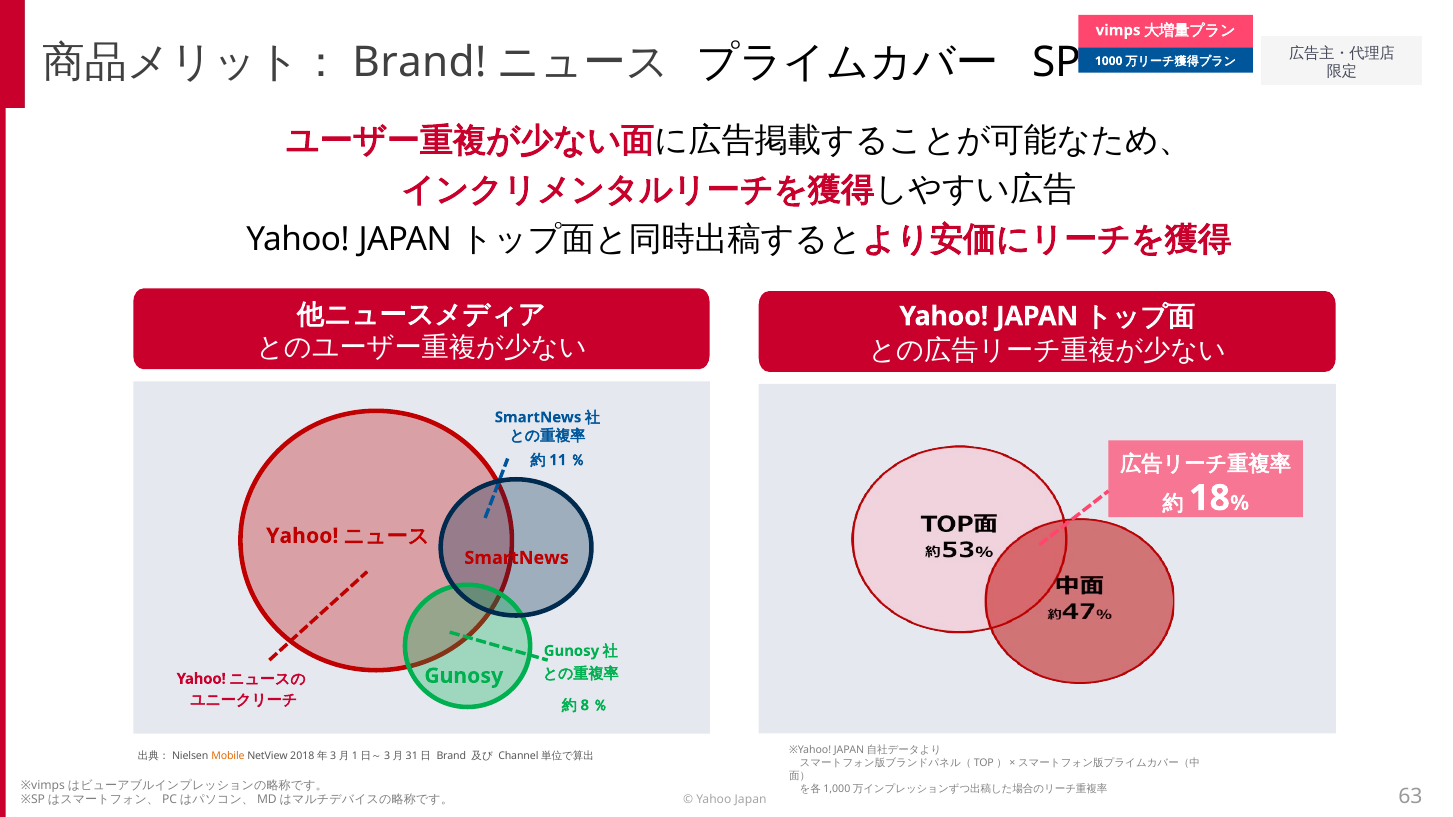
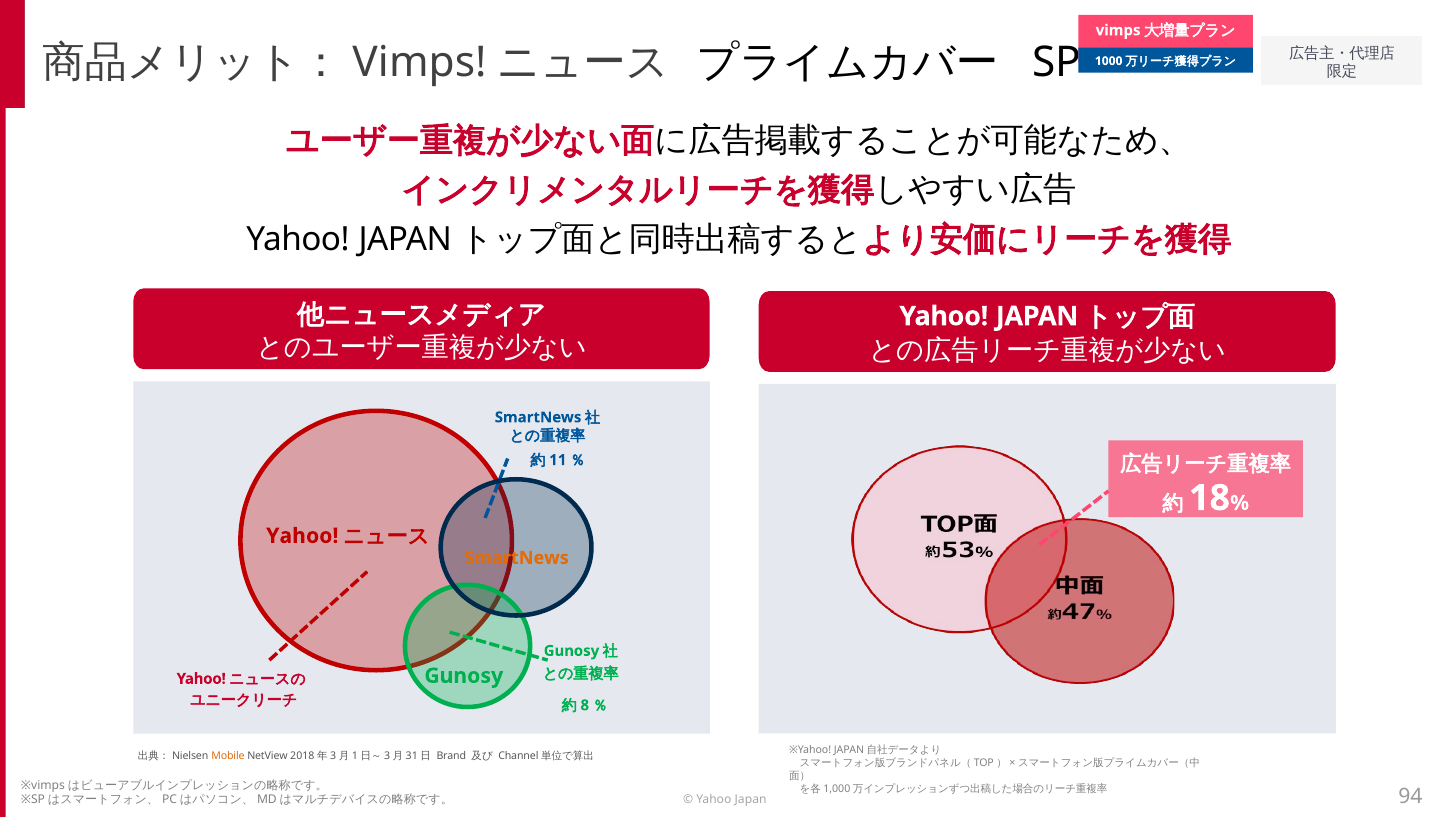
Brand: Brand -> Vimps (420, 63)
SmartNews colour: red -> orange (517, 558)
63: 63 -> 94 (1410, 797)
